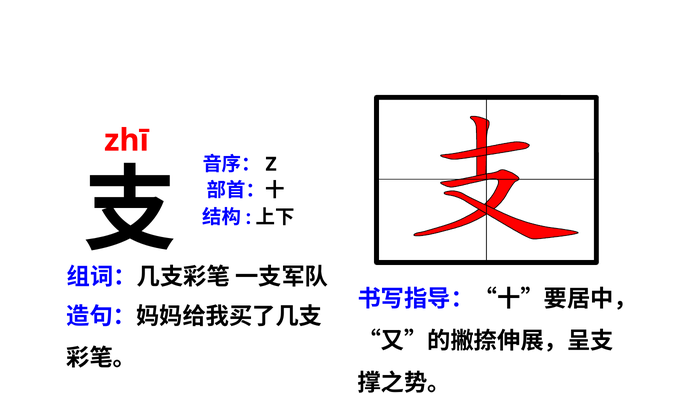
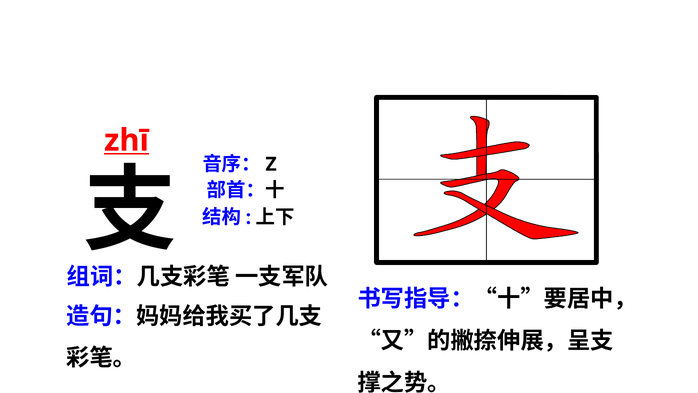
zhī underline: none -> present (126, 140)
